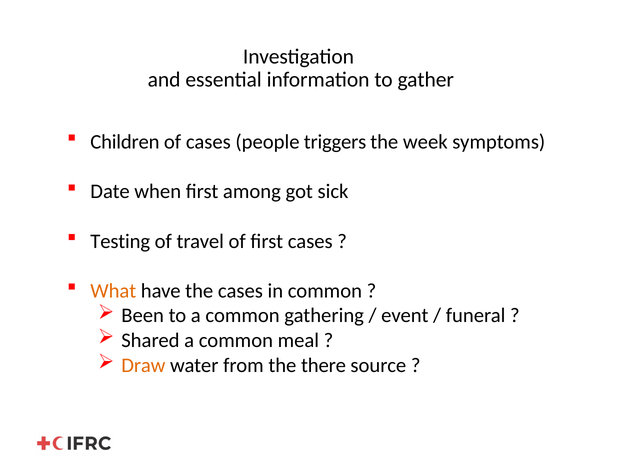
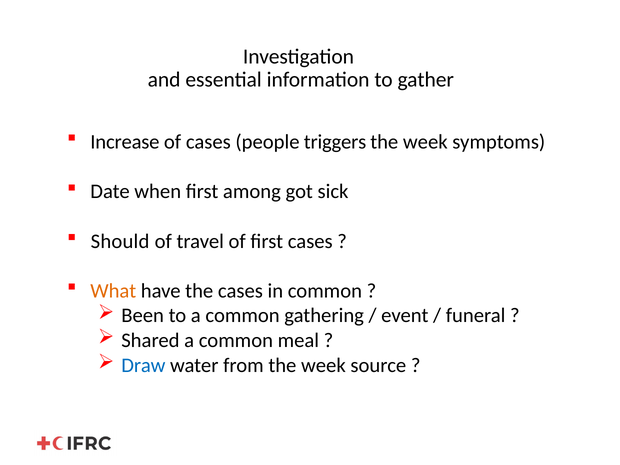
Children: Children -> Increase (125, 142)
Testing: Testing -> Should (120, 241)
Draw colour: orange -> blue (143, 365)
from the there: there -> week (323, 365)
